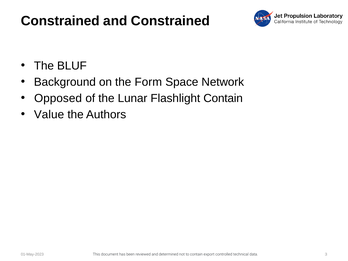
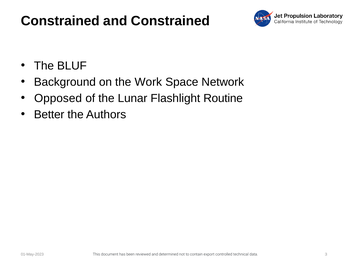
Form: Form -> Work (148, 82)
Flashlight Contain: Contain -> Routine (223, 98)
Value: Value -> Better (49, 114)
